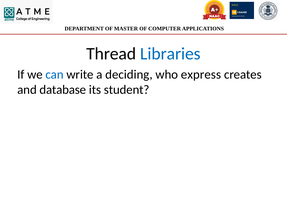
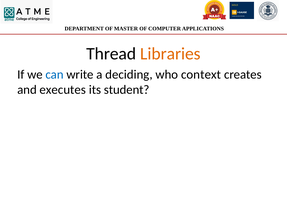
Libraries colour: blue -> orange (170, 54)
express: express -> context (201, 75)
database: database -> executes (63, 90)
